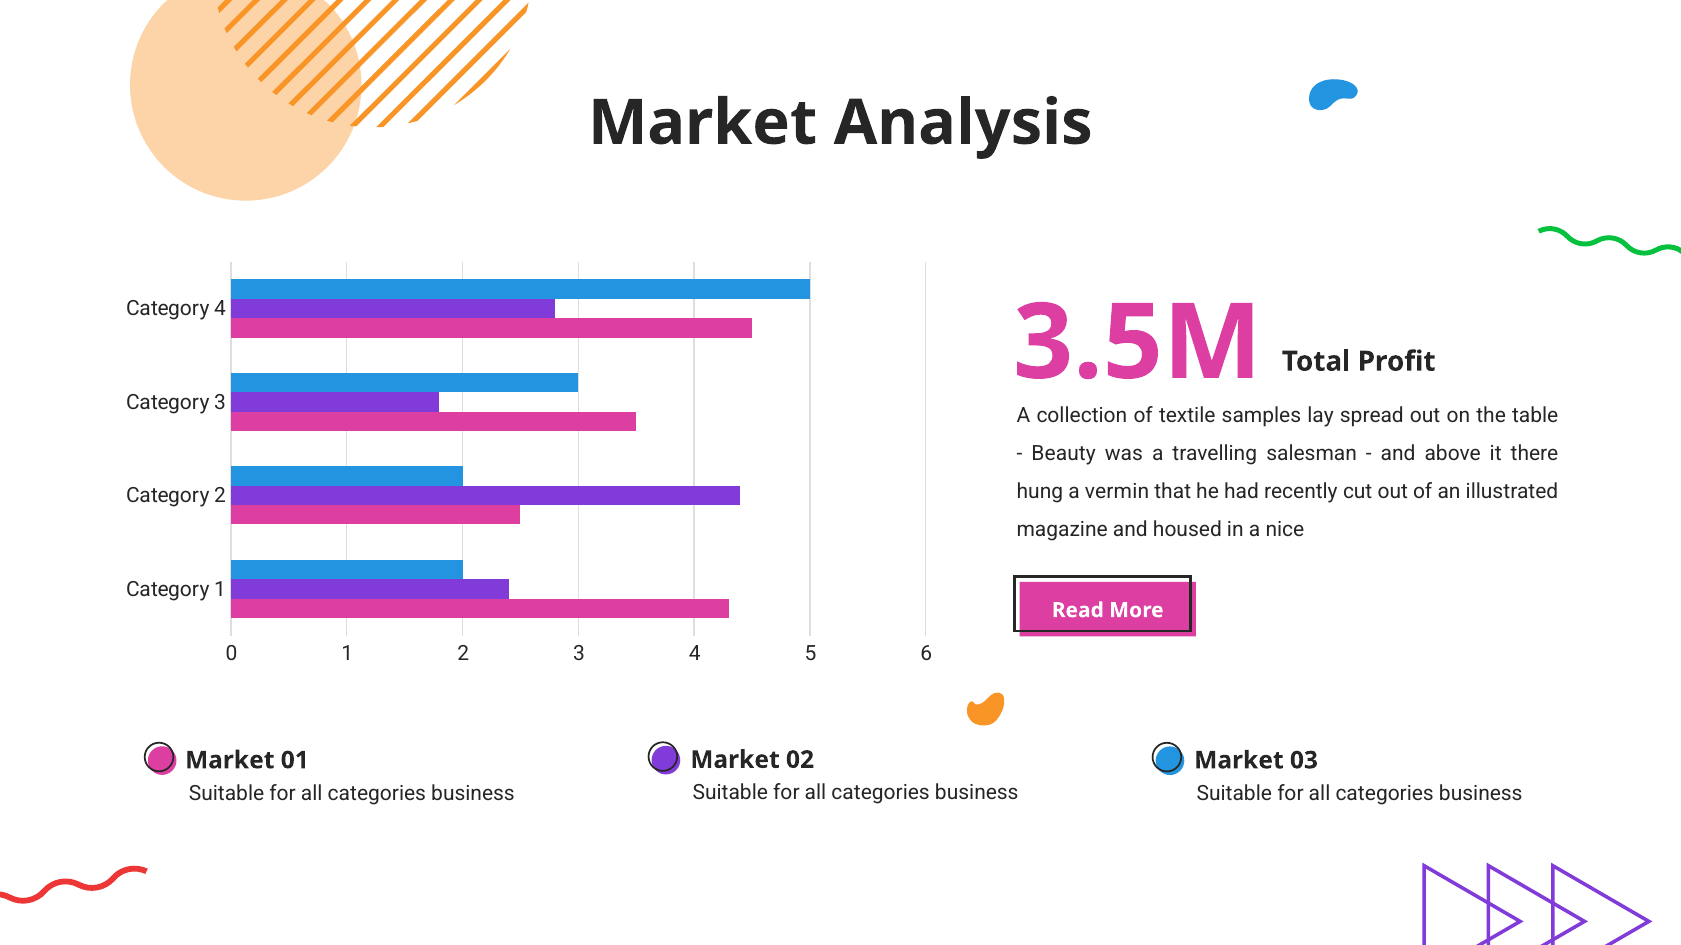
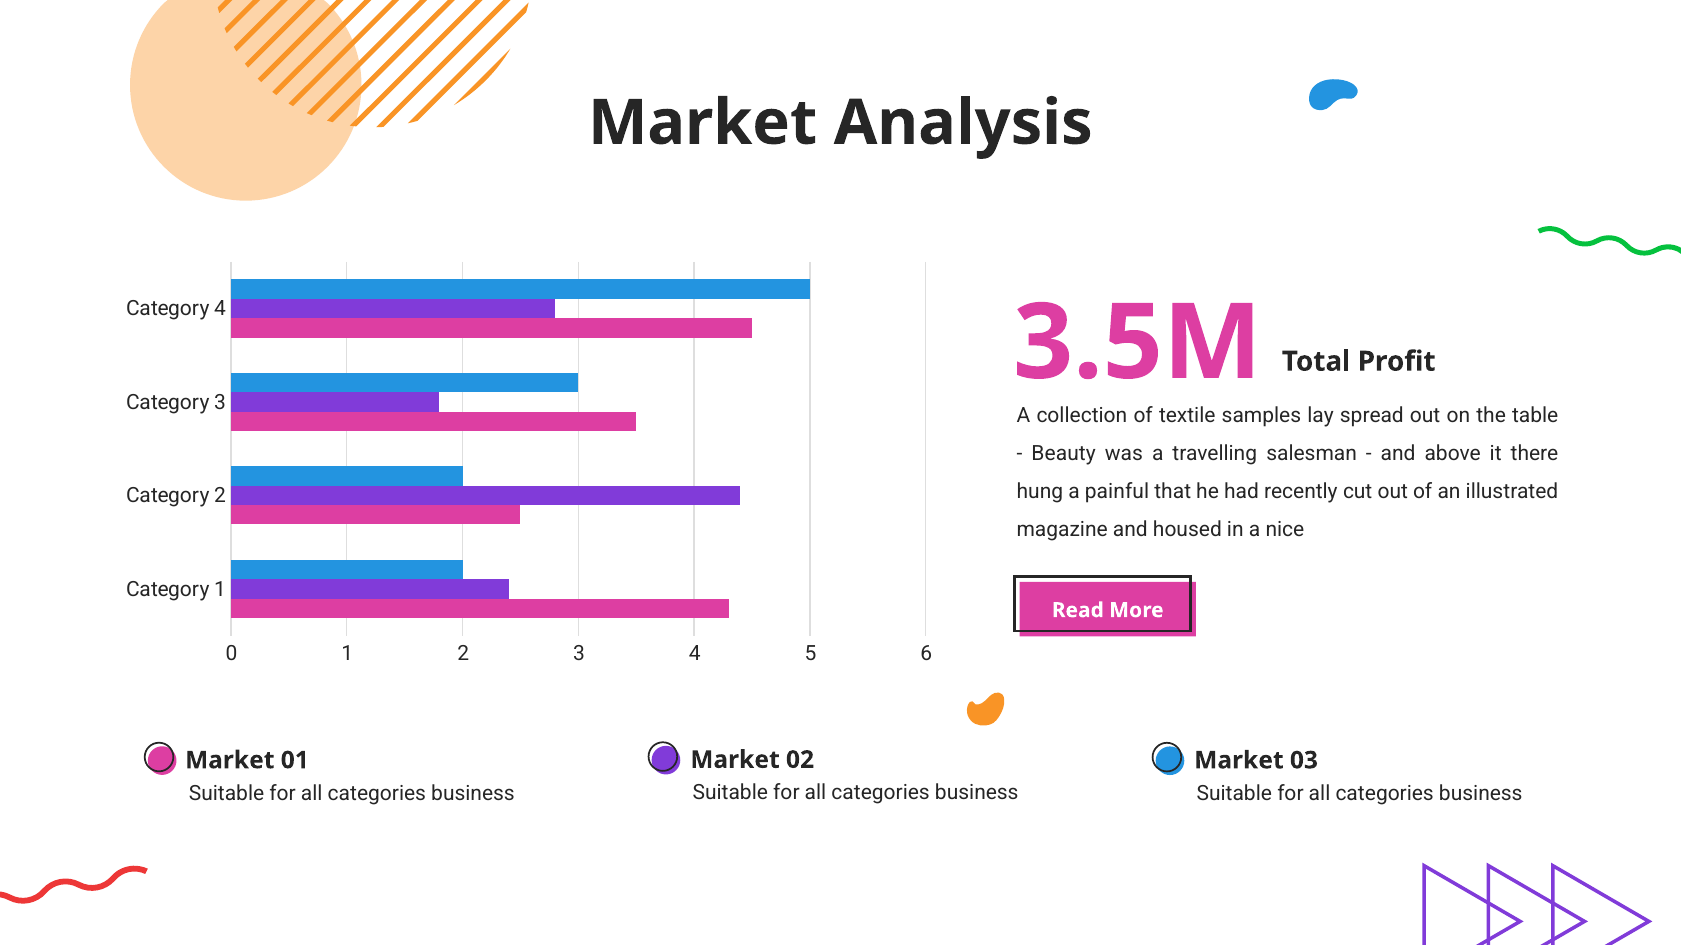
vermin: vermin -> painful (1117, 492)
